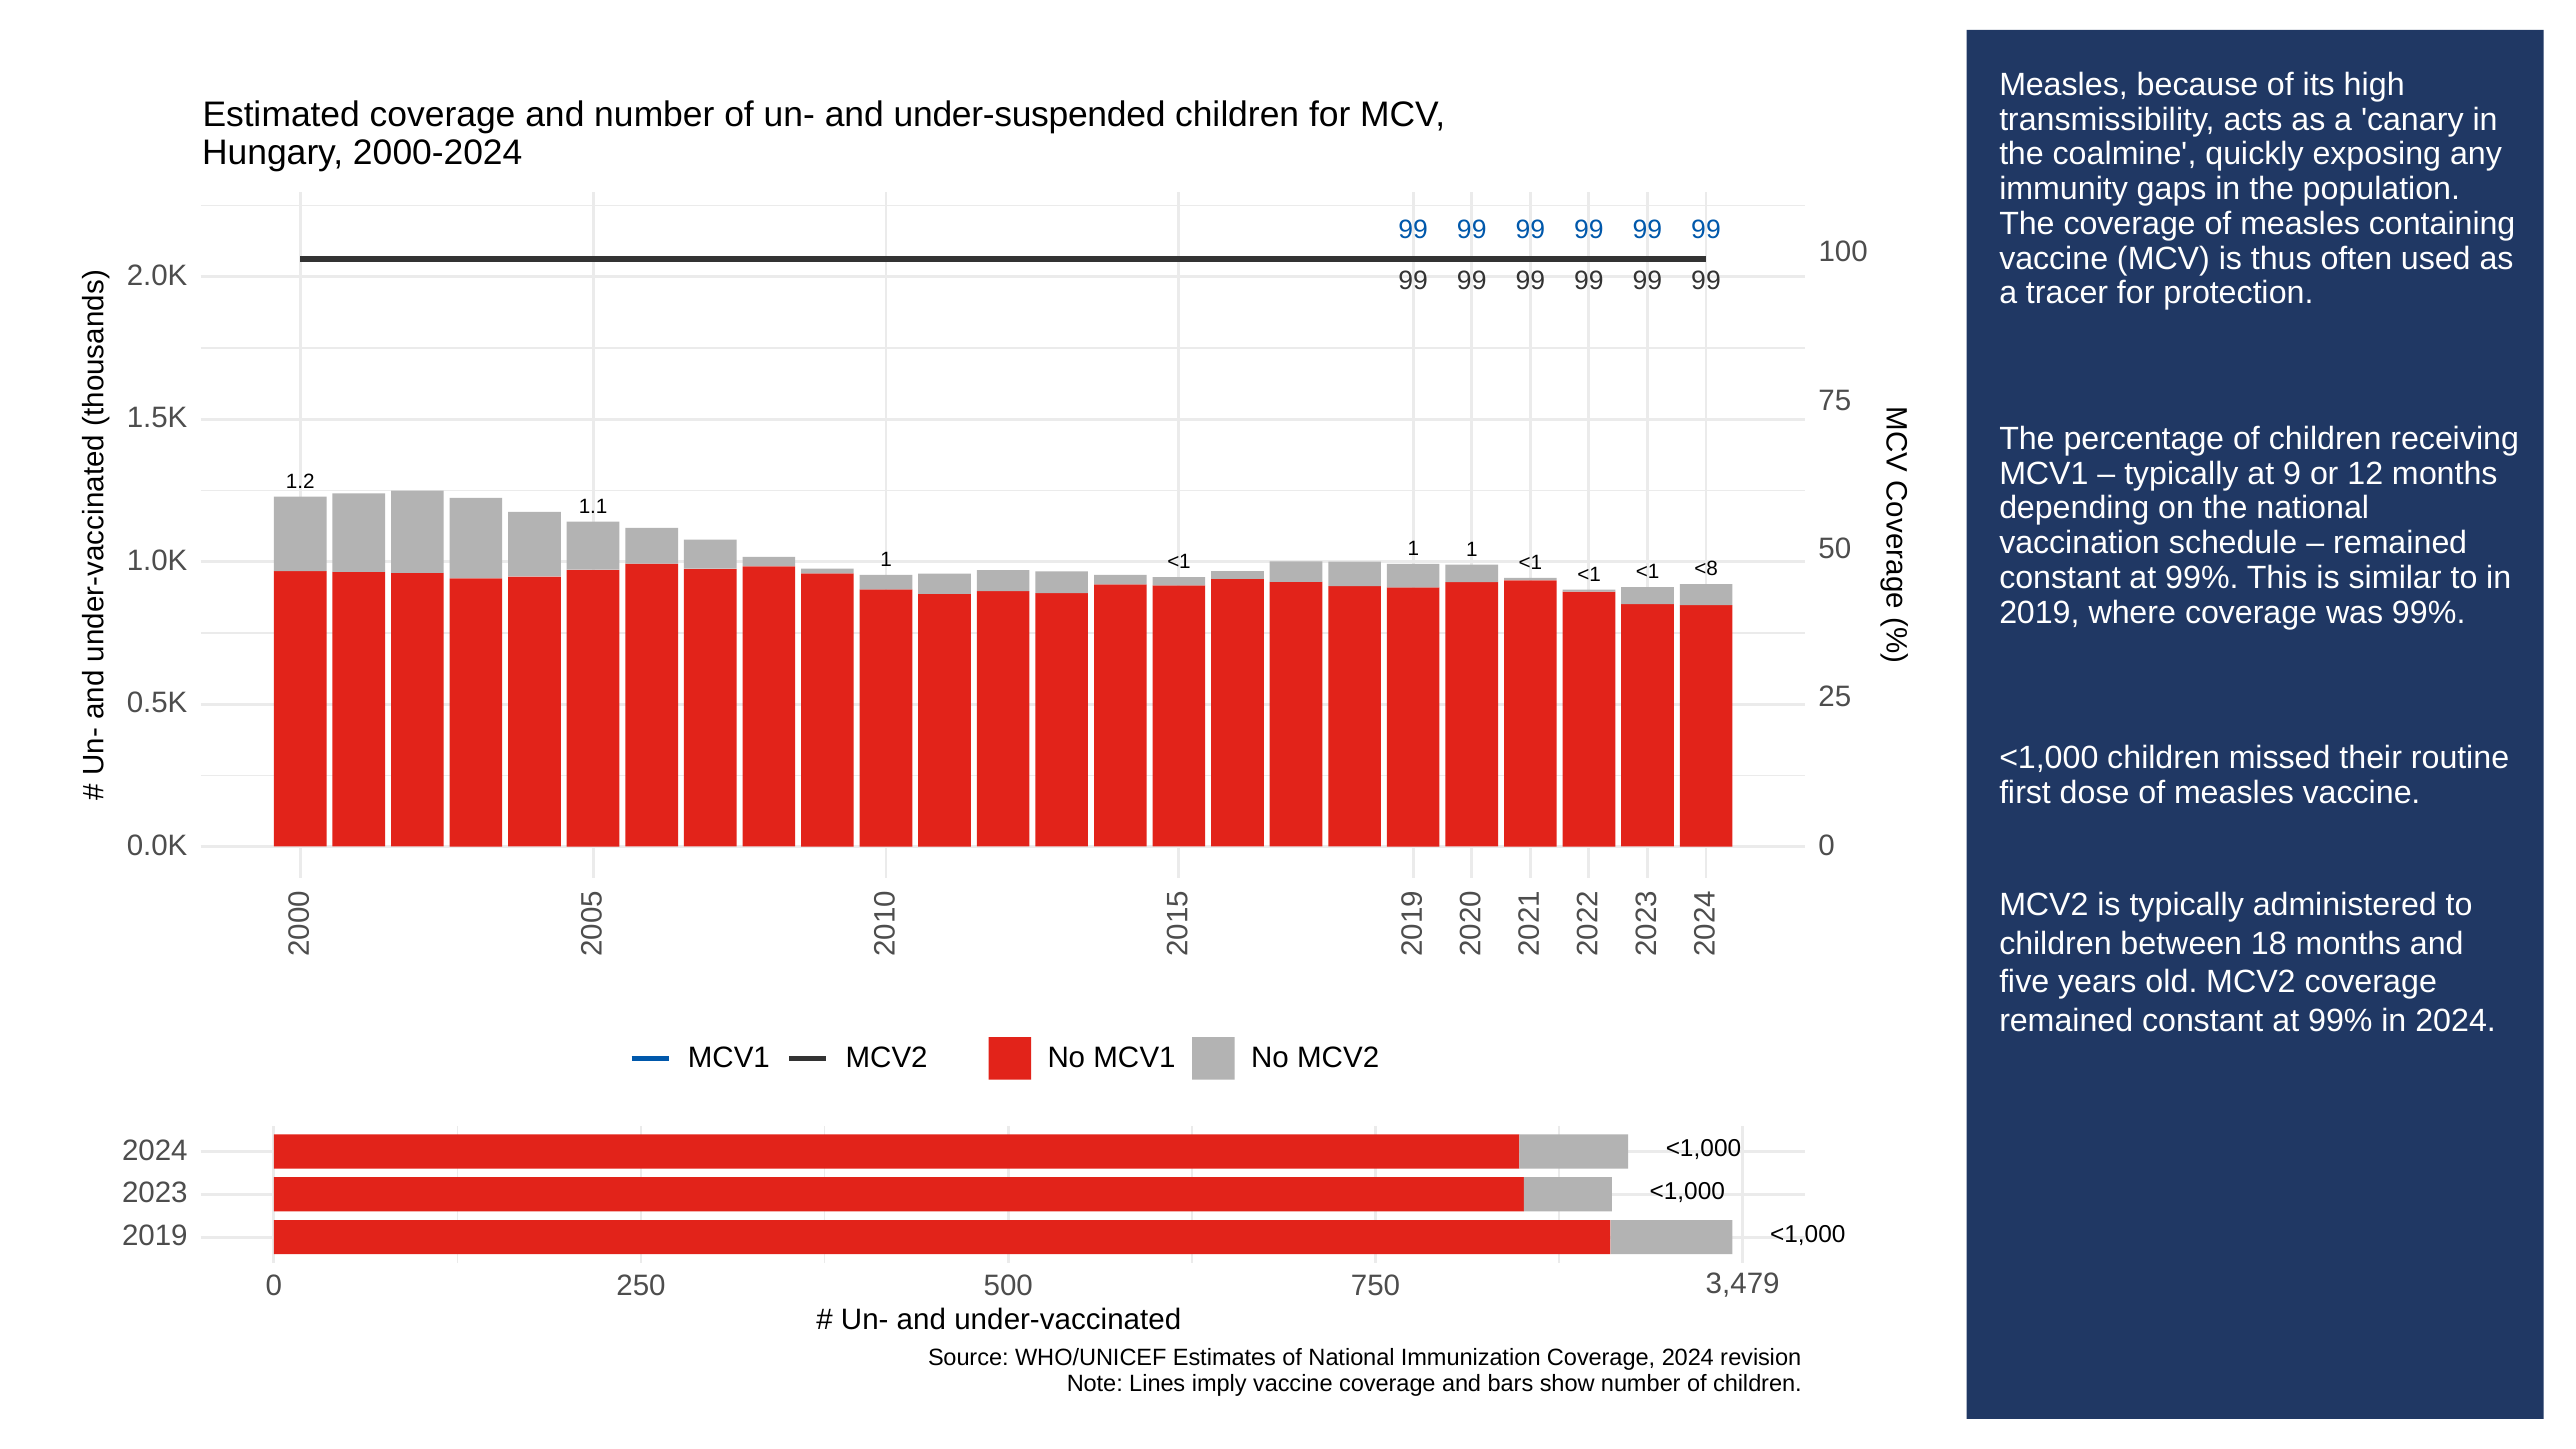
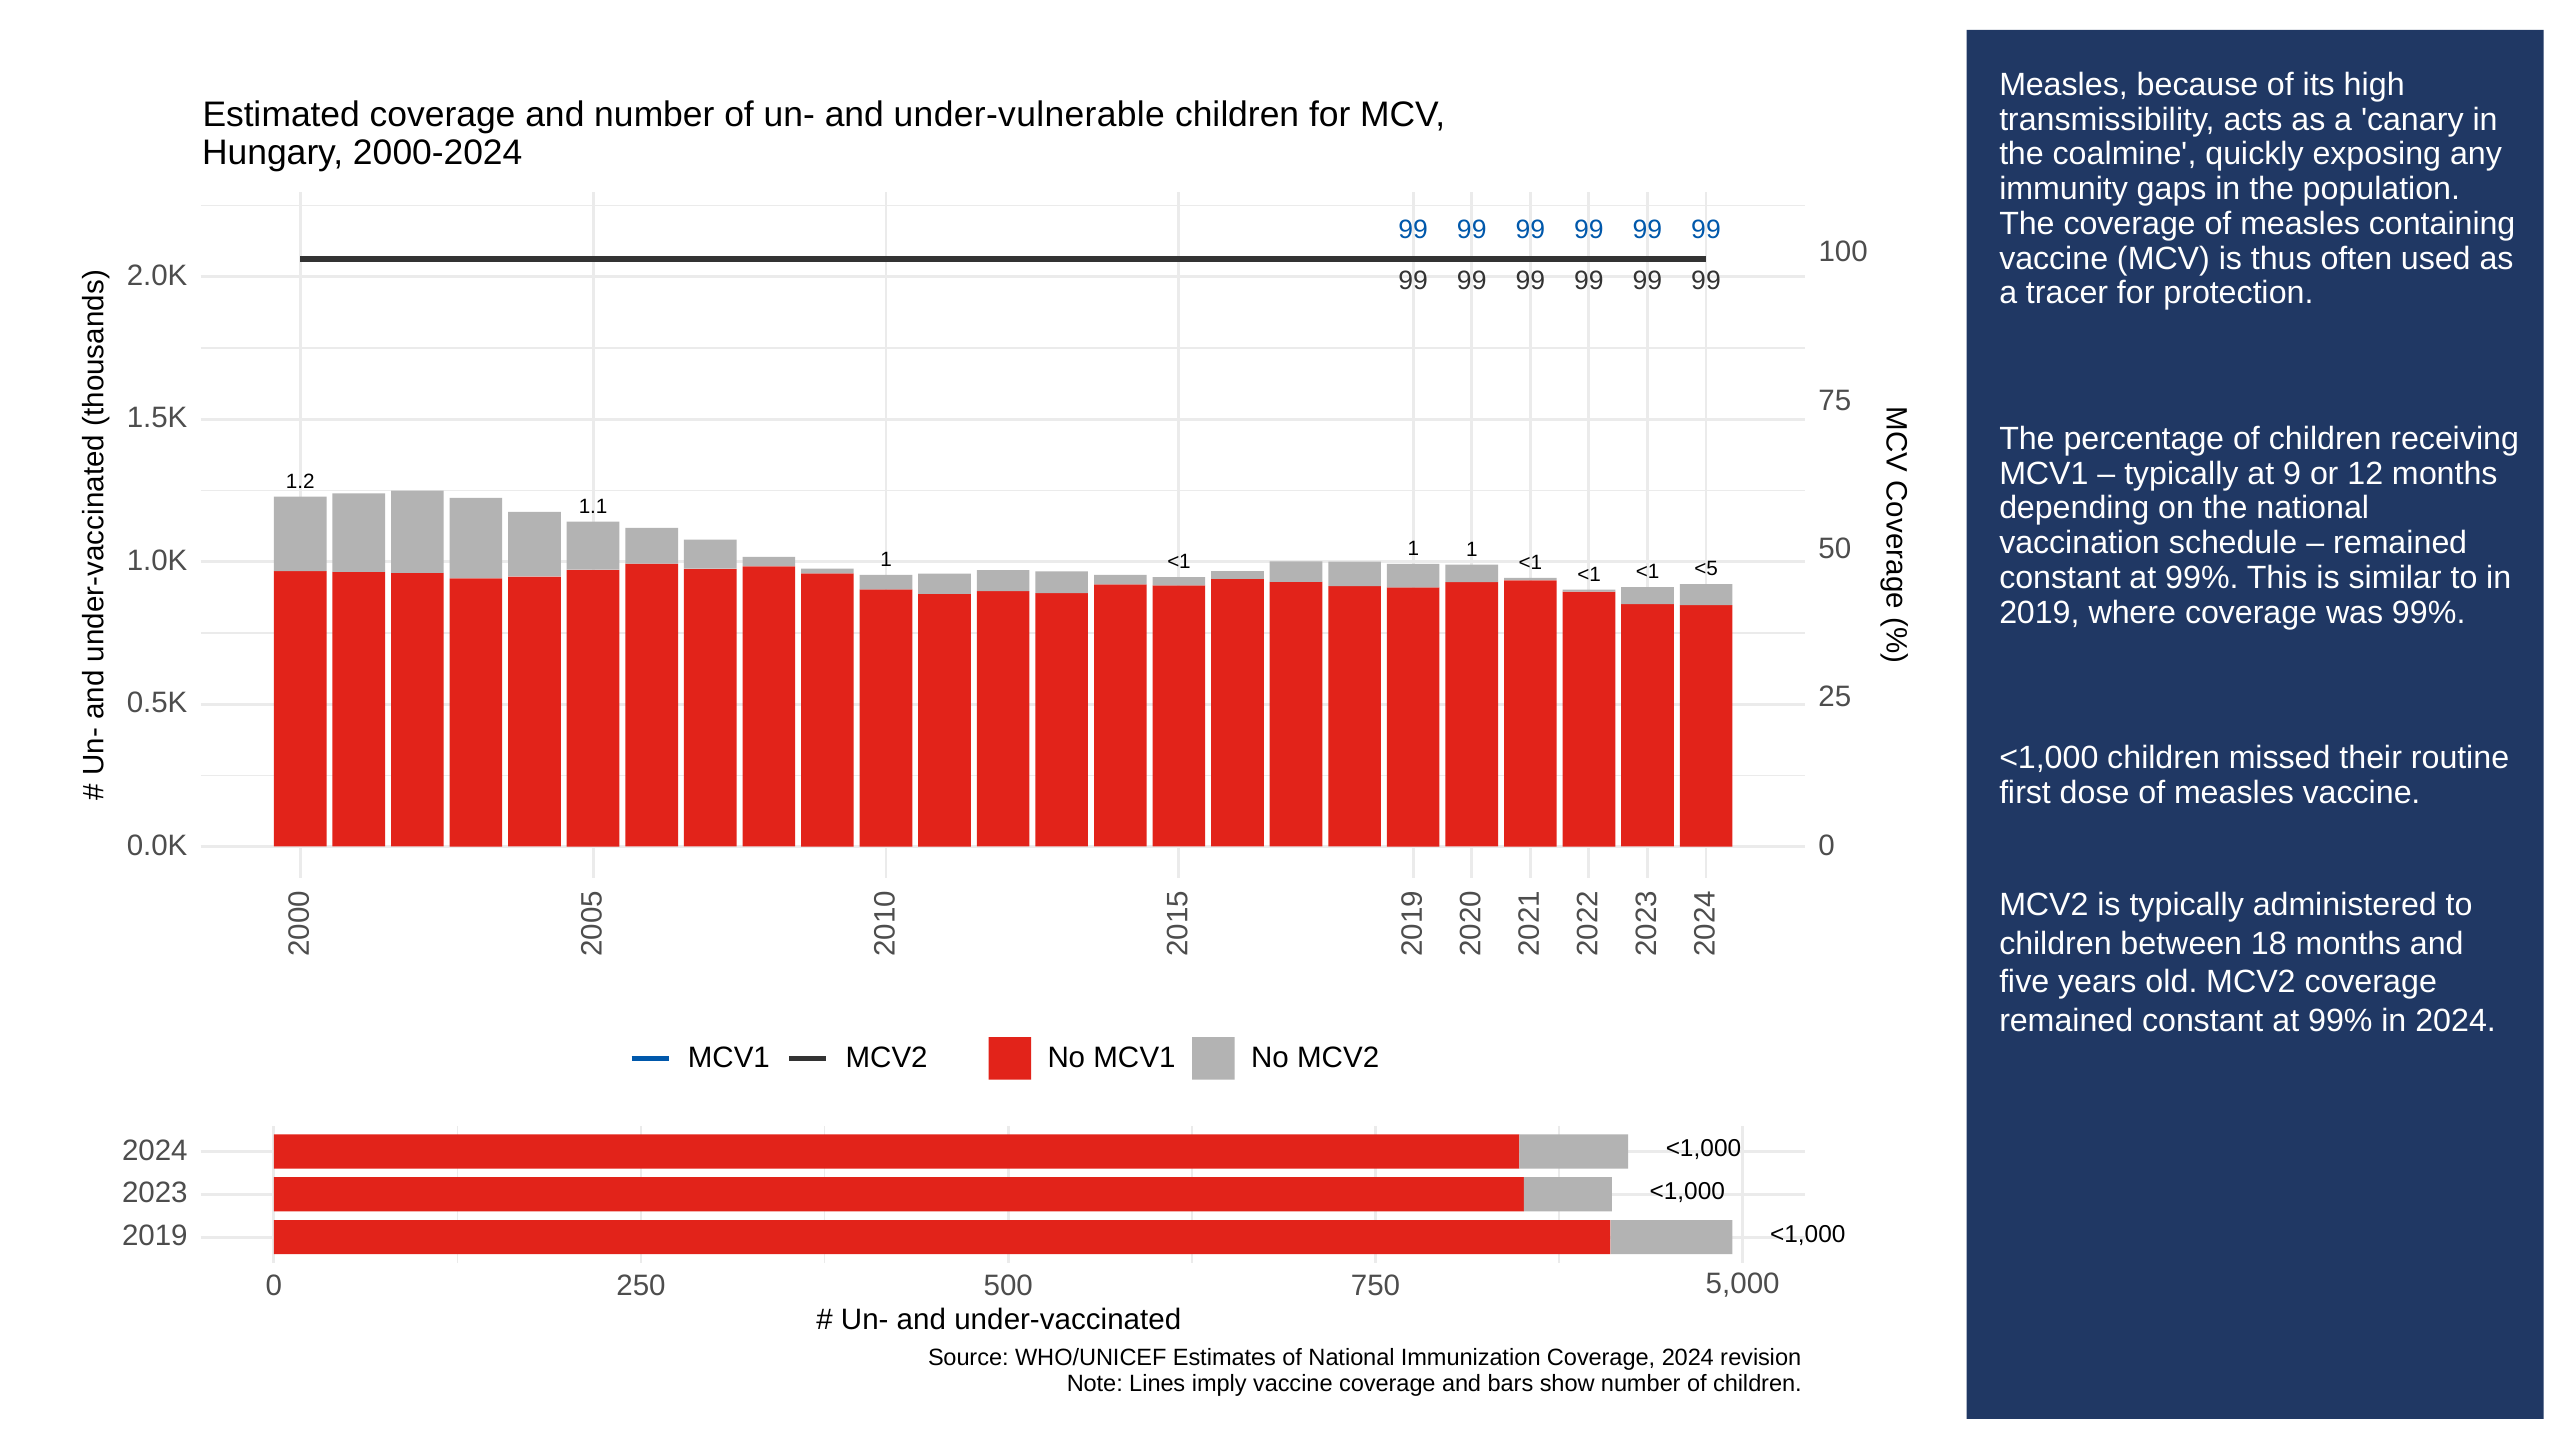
under-suspended: under-suspended -> under-vulnerable (1029, 114)
<8: <8 -> <5 (1706, 569)
3,479: 3,479 -> 5,000 (1743, 1284)
